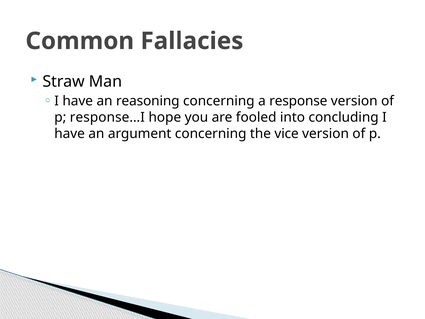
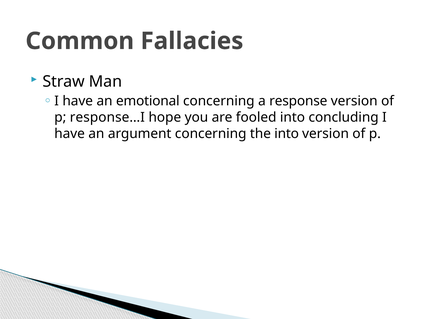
reasoning: reasoning -> emotional (148, 101)
the vice: vice -> into (287, 134)
